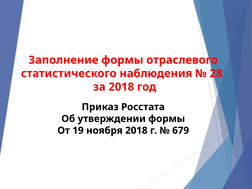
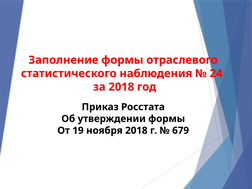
28: 28 -> 24 (216, 73)
